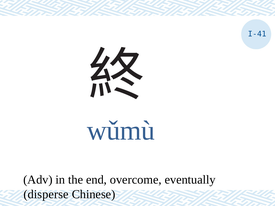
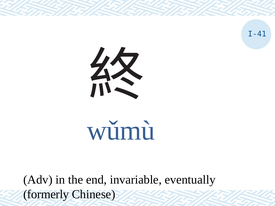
overcome: overcome -> invariable (136, 180)
disperse: disperse -> formerly (46, 194)
